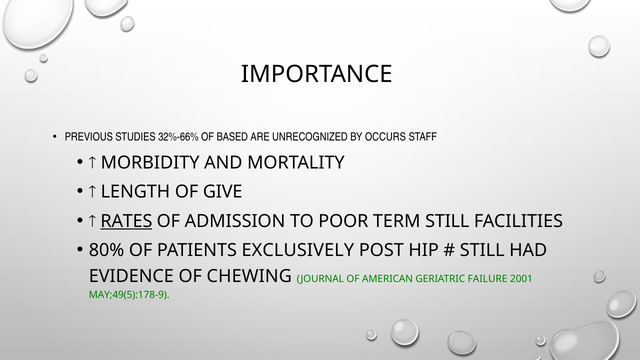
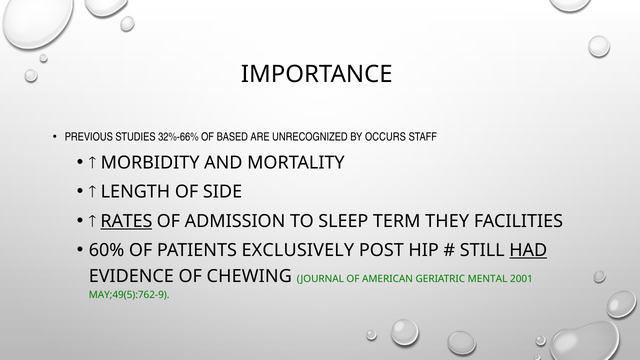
GIVE: GIVE -> SIDE (223, 192)
POOR: POOR -> SLEEP (343, 221)
TERM STILL: STILL -> THEY (447, 221)
80%: 80% -> 60% (107, 250)
HAD underline: none -> present (528, 250)
FAILURE: FAILURE -> MENTAL (488, 279)
MAY;49(5):178-9: MAY;49(5):178-9 -> MAY;49(5):762-9 (129, 295)
